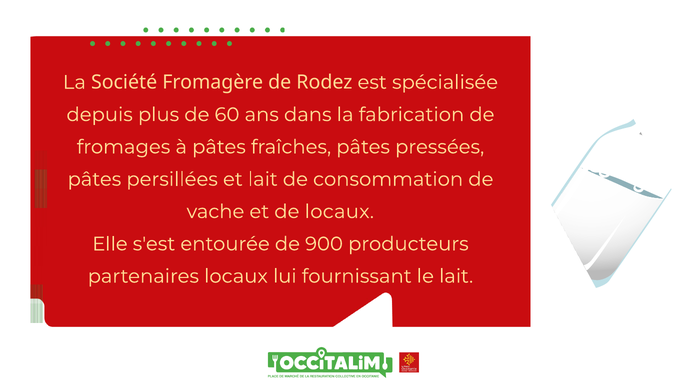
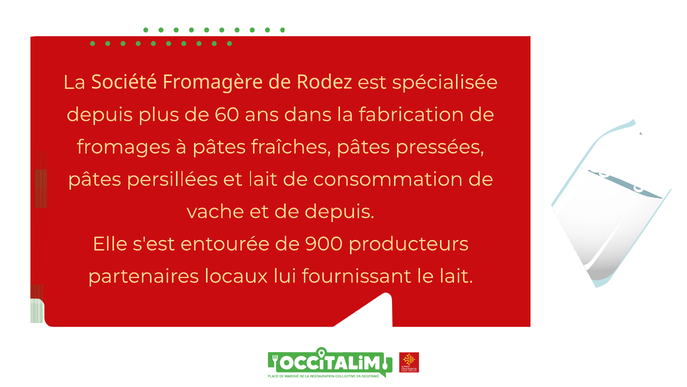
de locaux: locaux -> depuis (340, 211)
